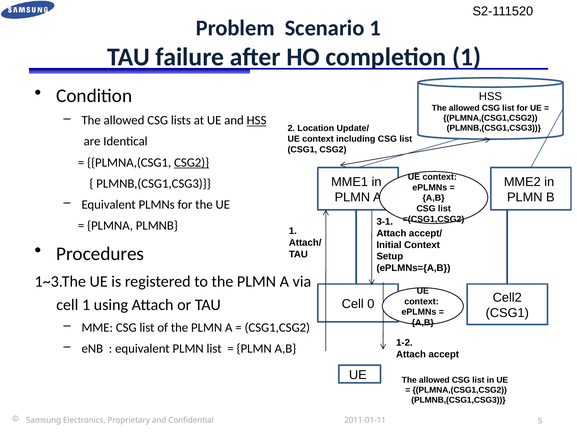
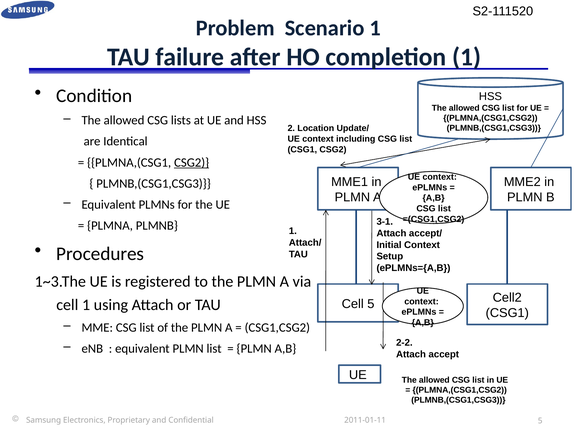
HSS underline: present -> none (257, 120)
Cell 0: 0 -> 5 (371, 304)
1-2: 1-2 -> 2-2 (404, 342)
